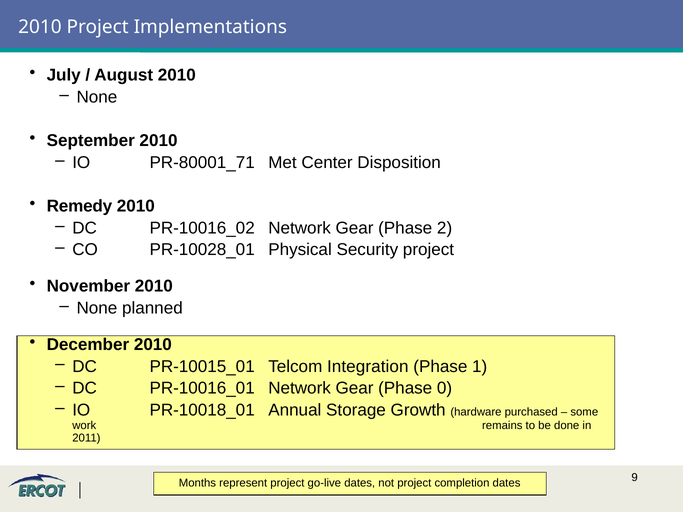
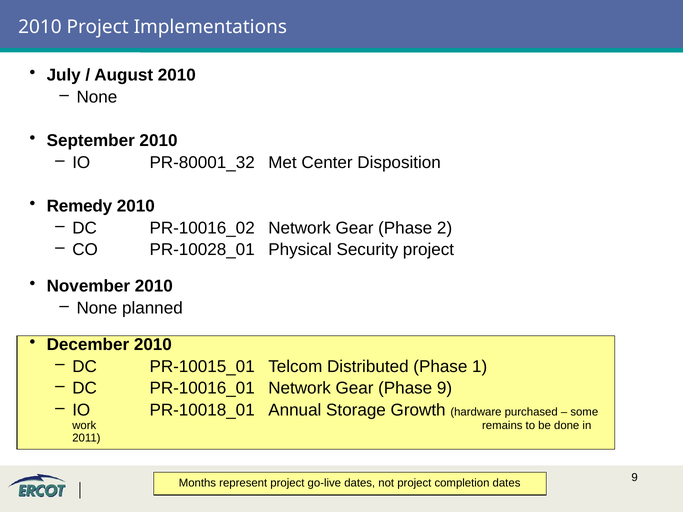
PR-80001_71: PR-80001_71 -> PR-80001_32 (202, 163)
Integration: Integration -> Distributed (368, 367)
Phase 0: 0 -> 9 (445, 388)
